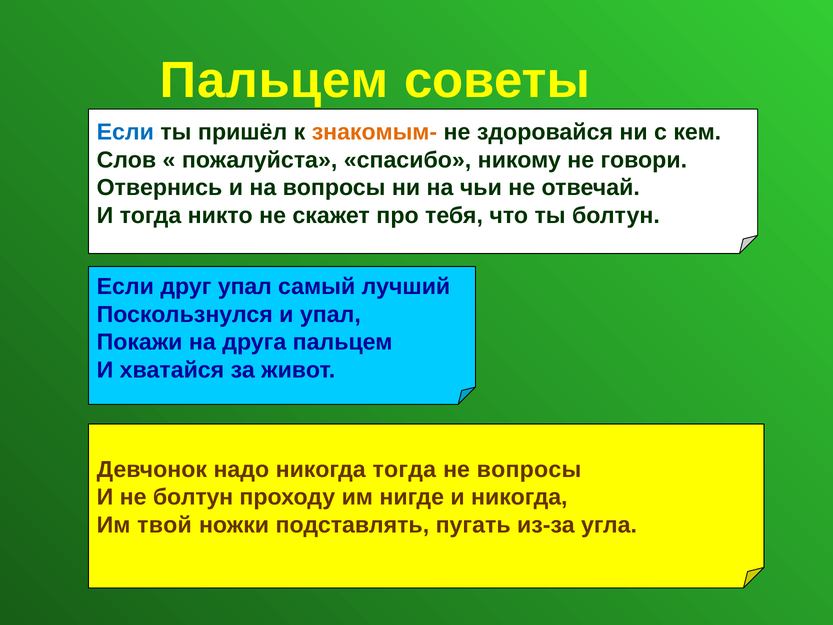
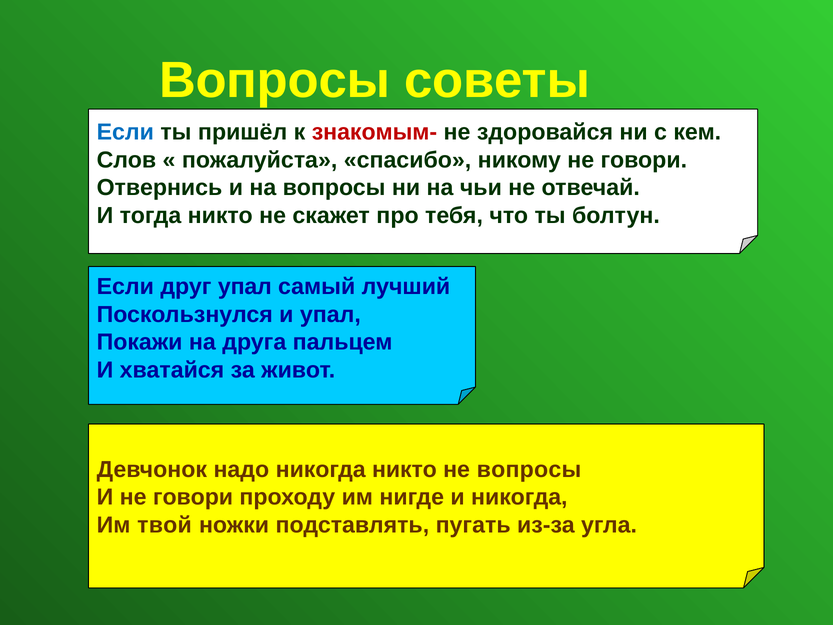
Пальцем: Пальцем -> Вопросы (275, 81)
знакомым- colour: orange -> red (374, 132)
никогда тогда: тогда -> никто (404, 469)
И не болтун: болтун -> говори (193, 497)
